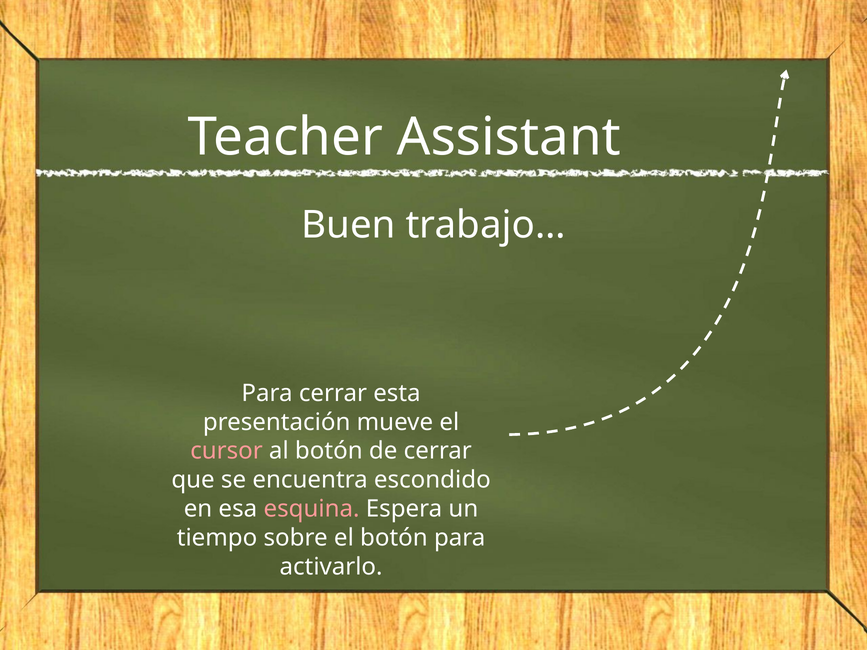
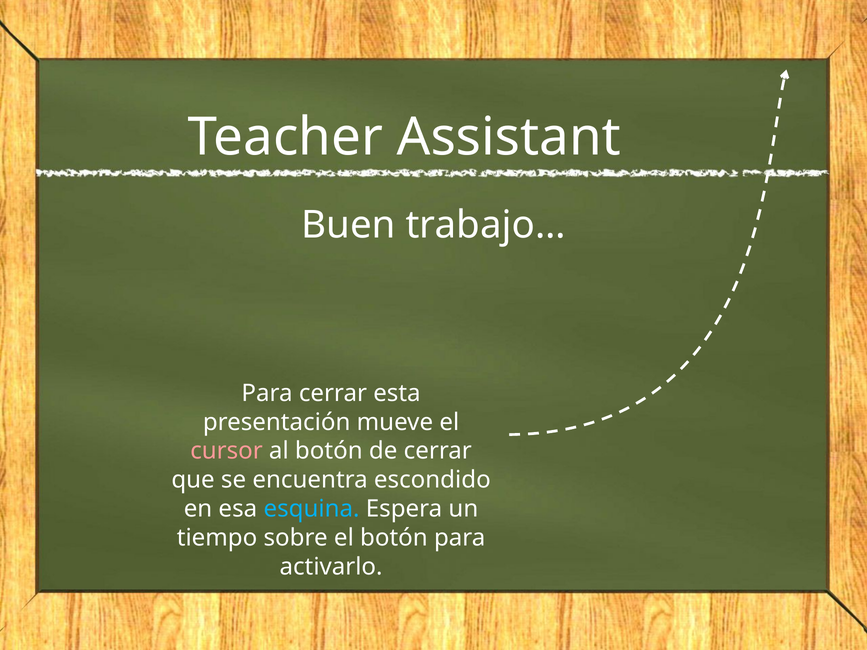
esquina colour: pink -> light blue (312, 509)
